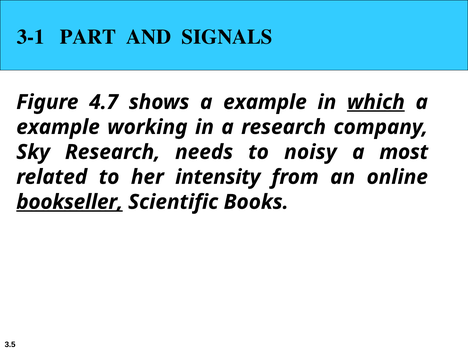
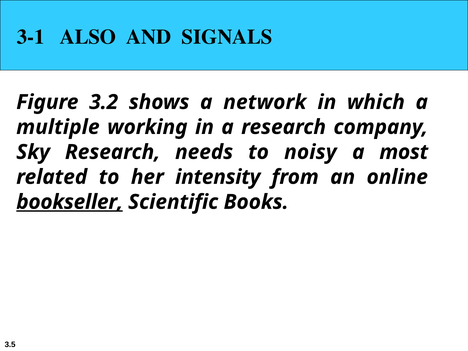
PART: PART -> ALSO (88, 37)
4.7: 4.7 -> 3.2 (104, 102)
shows a example: example -> network (265, 102)
which underline: present -> none (376, 102)
example: example -> multiple (58, 127)
